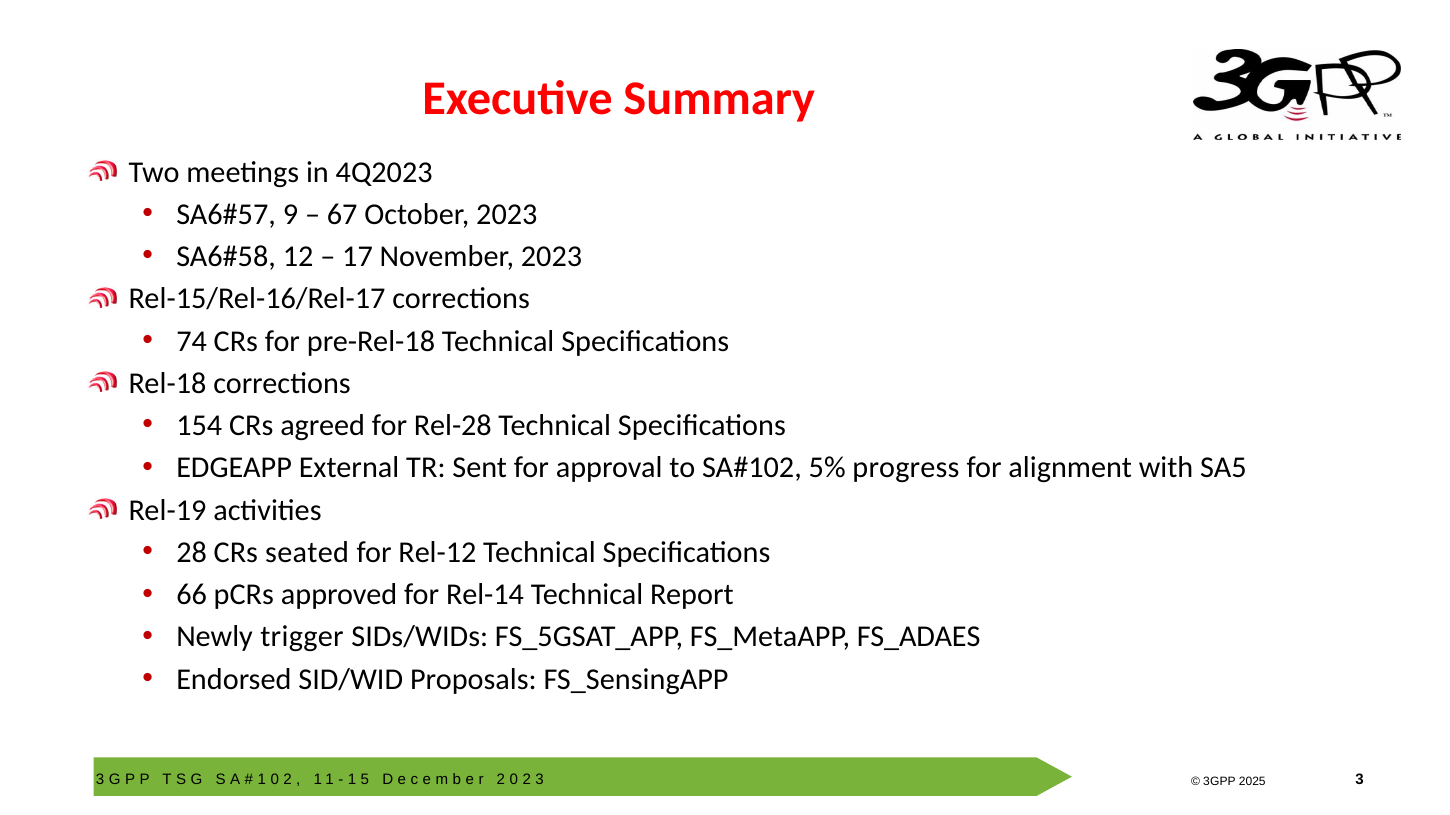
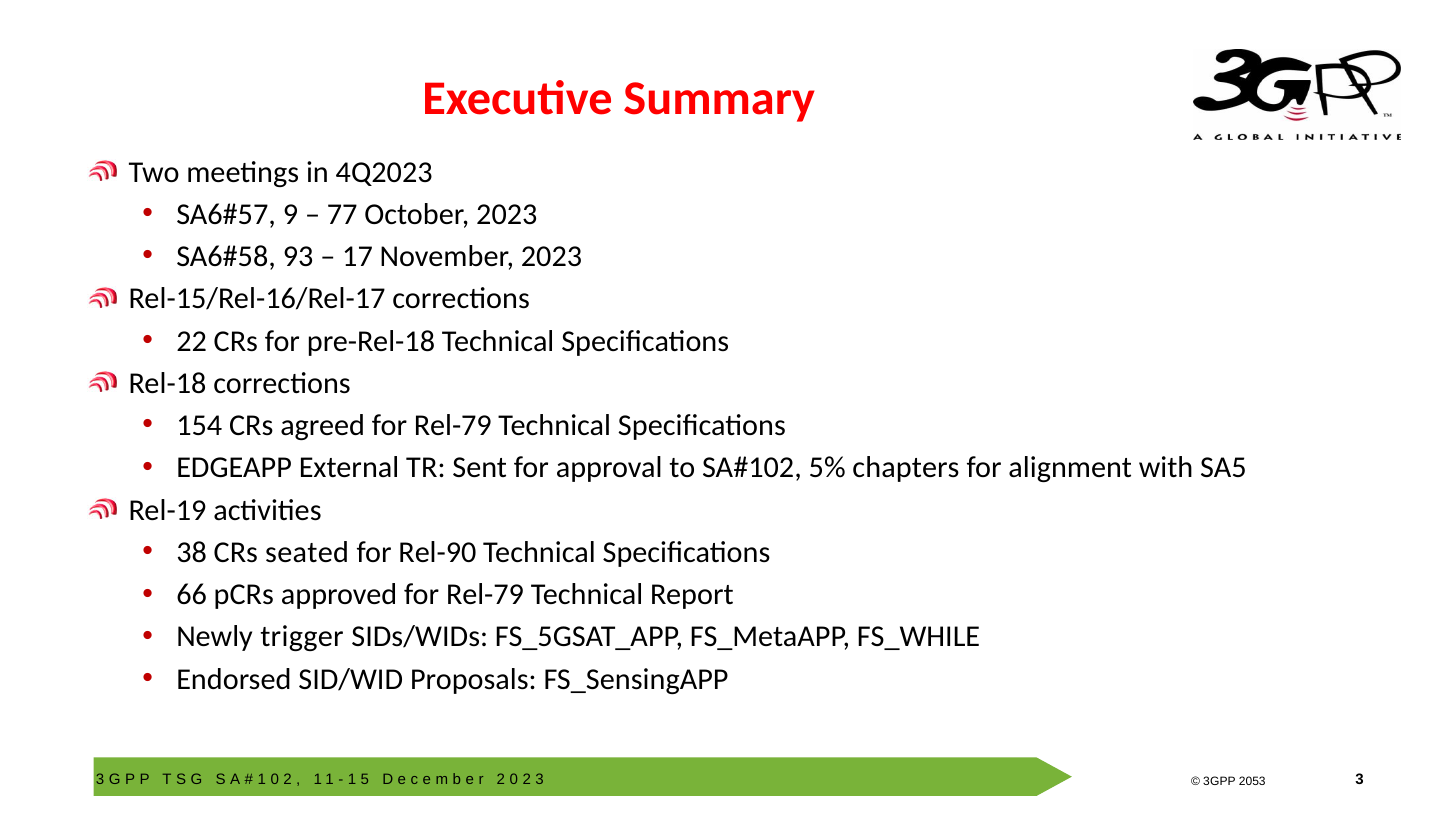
67: 67 -> 77 (342, 215)
12: 12 -> 93 (298, 257)
74: 74 -> 22 (192, 341)
agreed for Rel-28: Rel-28 -> Rel-79 (453, 426)
progress: progress -> chapters (906, 468)
28: 28 -> 38 (192, 553)
Rel-12: Rel-12 -> Rel-90 (437, 553)
approved for Rel-14: Rel-14 -> Rel-79 (485, 595)
FS_ADAES: FS_ADAES -> FS_WHILE (918, 638)
2025: 2025 -> 2053 (1252, 782)
